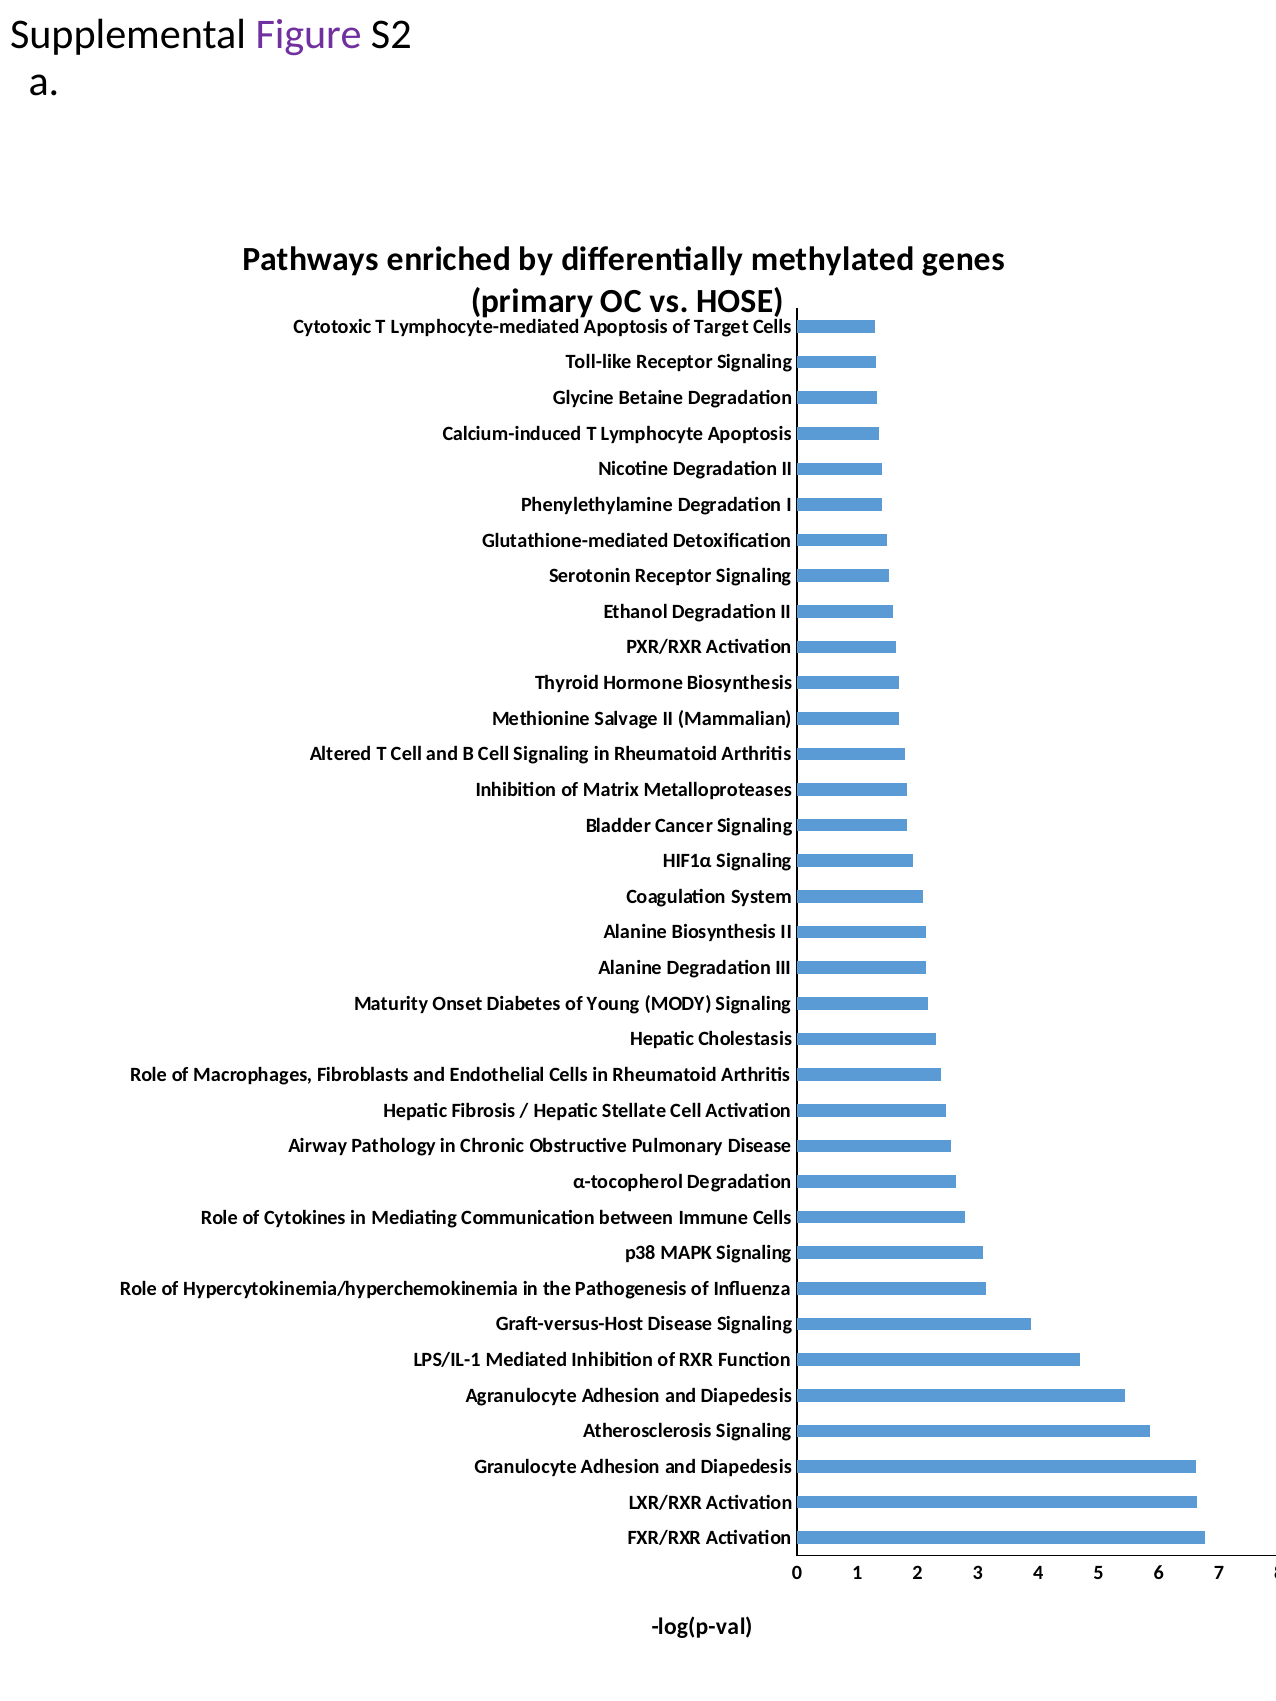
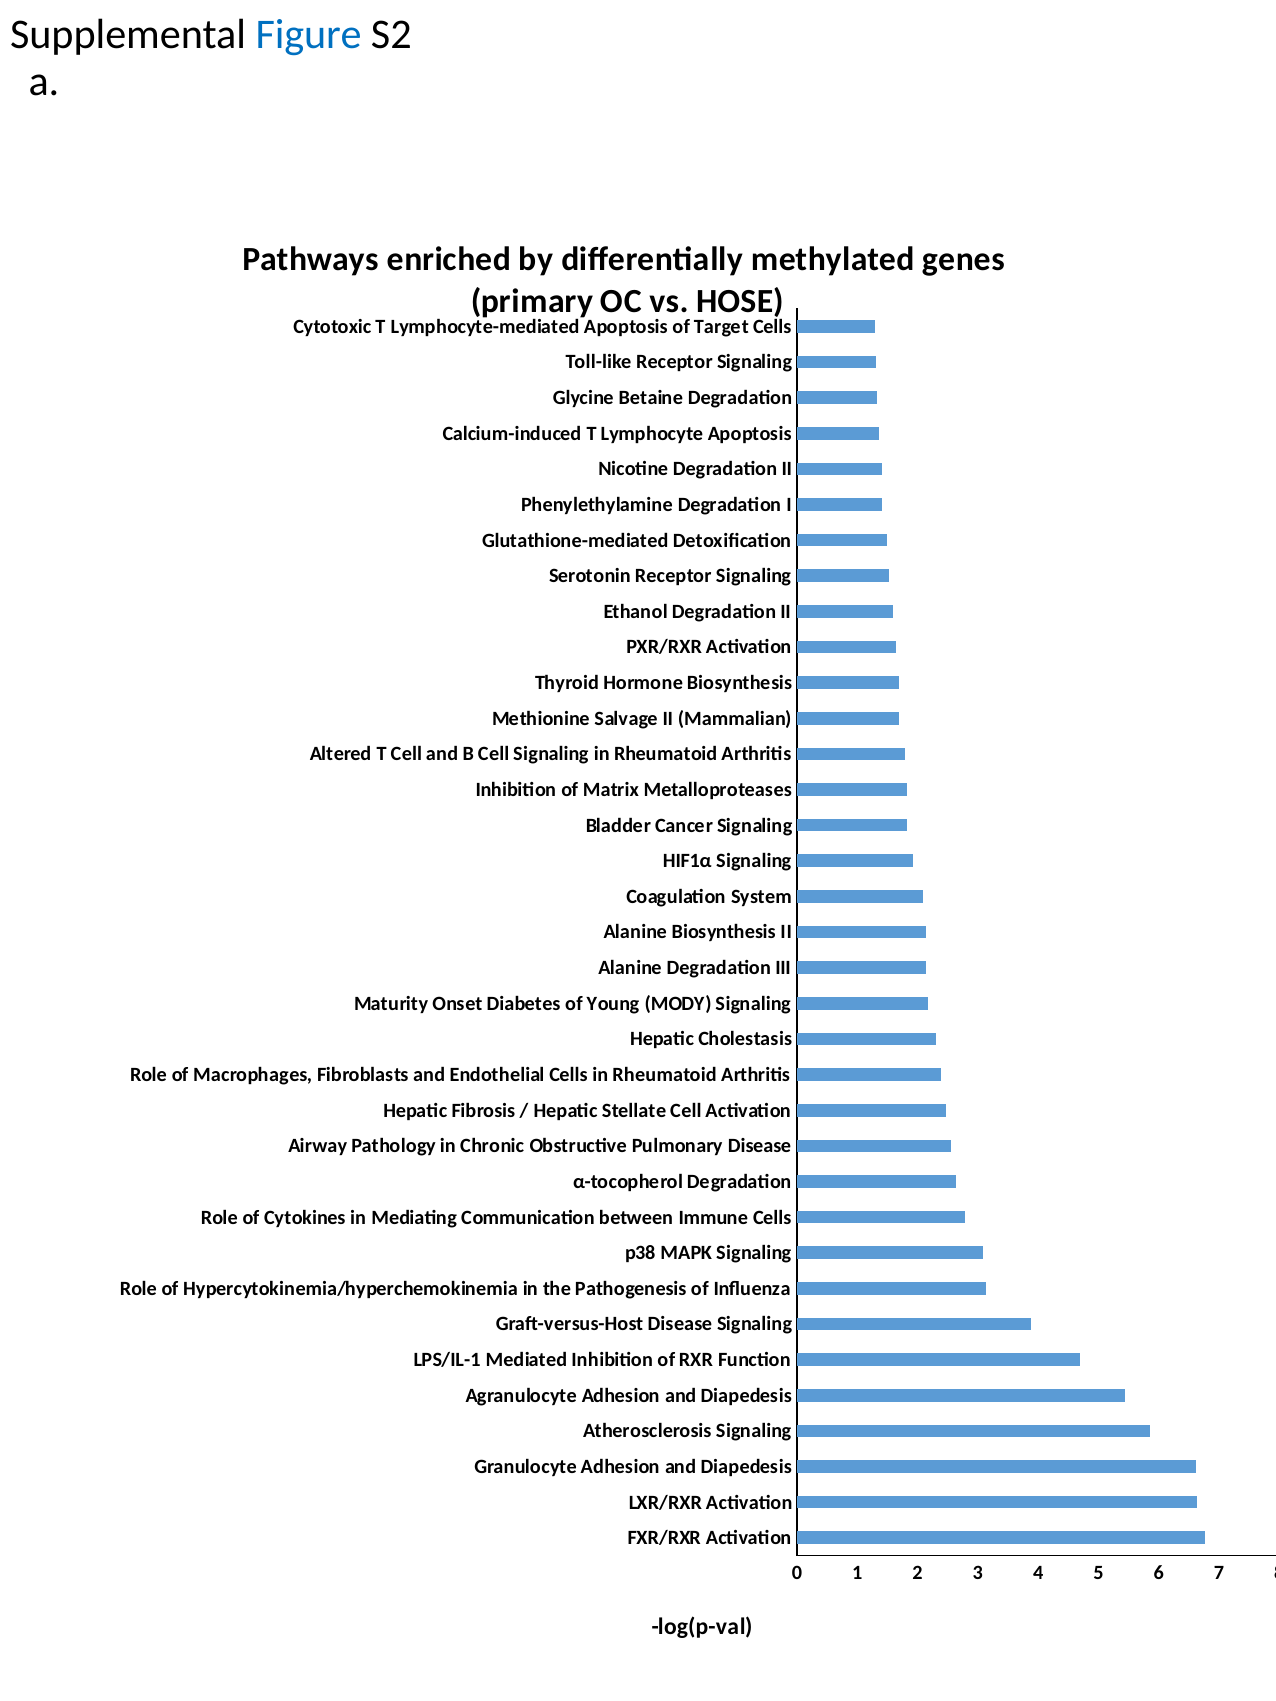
Figure colour: purple -> blue (309, 34)
